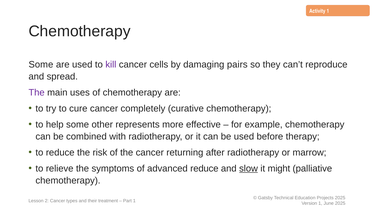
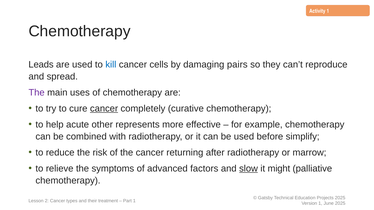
Some: Some -> Leads (41, 65)
kill colour: purple -> blue (111, 65)
cancer underline: none -> present (104, 109)
help some: some -> acute (78, 125)
therapy: therapy -> simplify (303, 137)
advanced reduce: reduce -> factors (204, 169)
